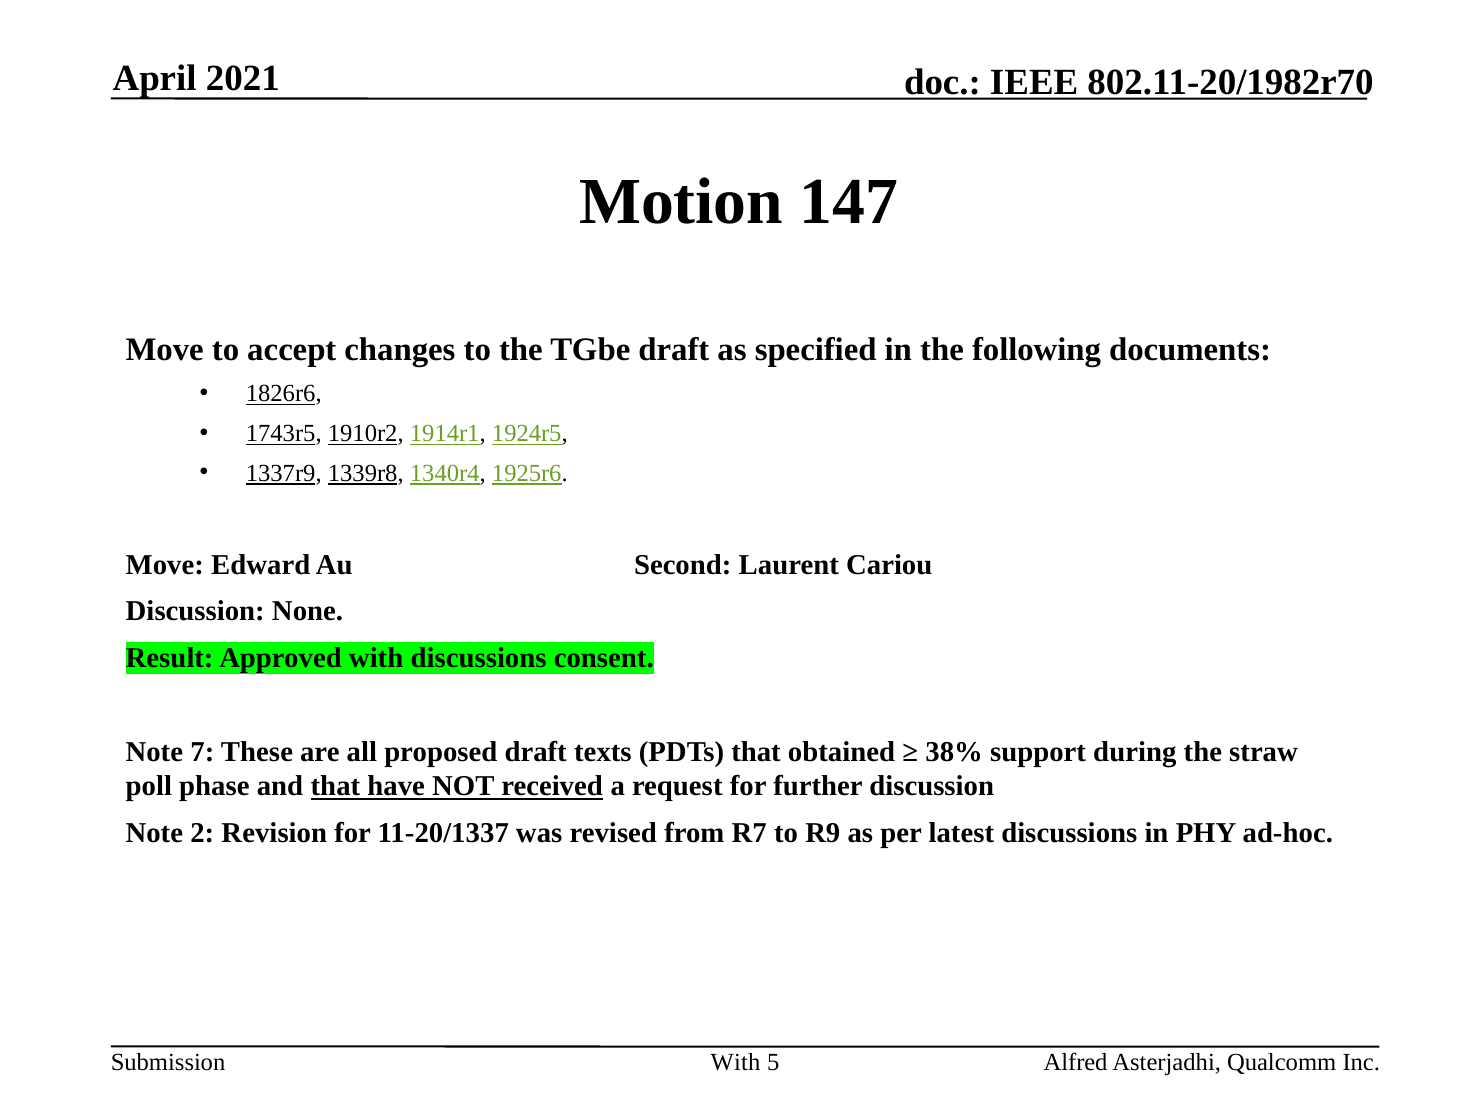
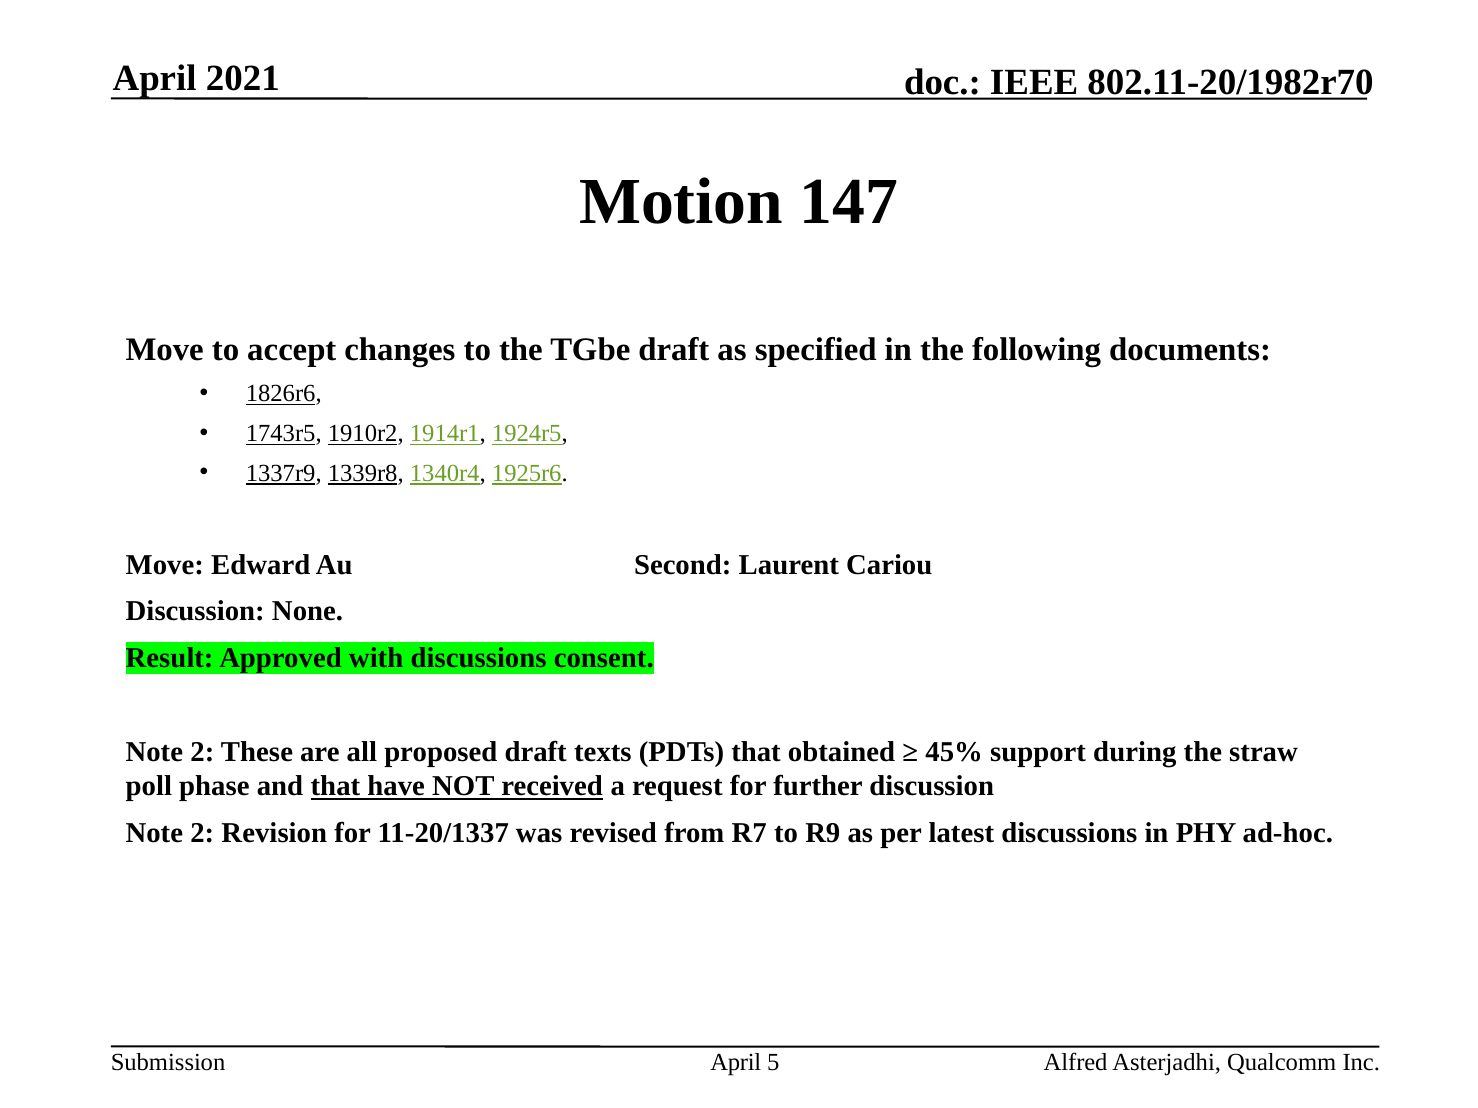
7: 7 -> 2 (202, 752)
38%: 38% -> 45% (954, 752)
With: With -> April (736, 1063)
